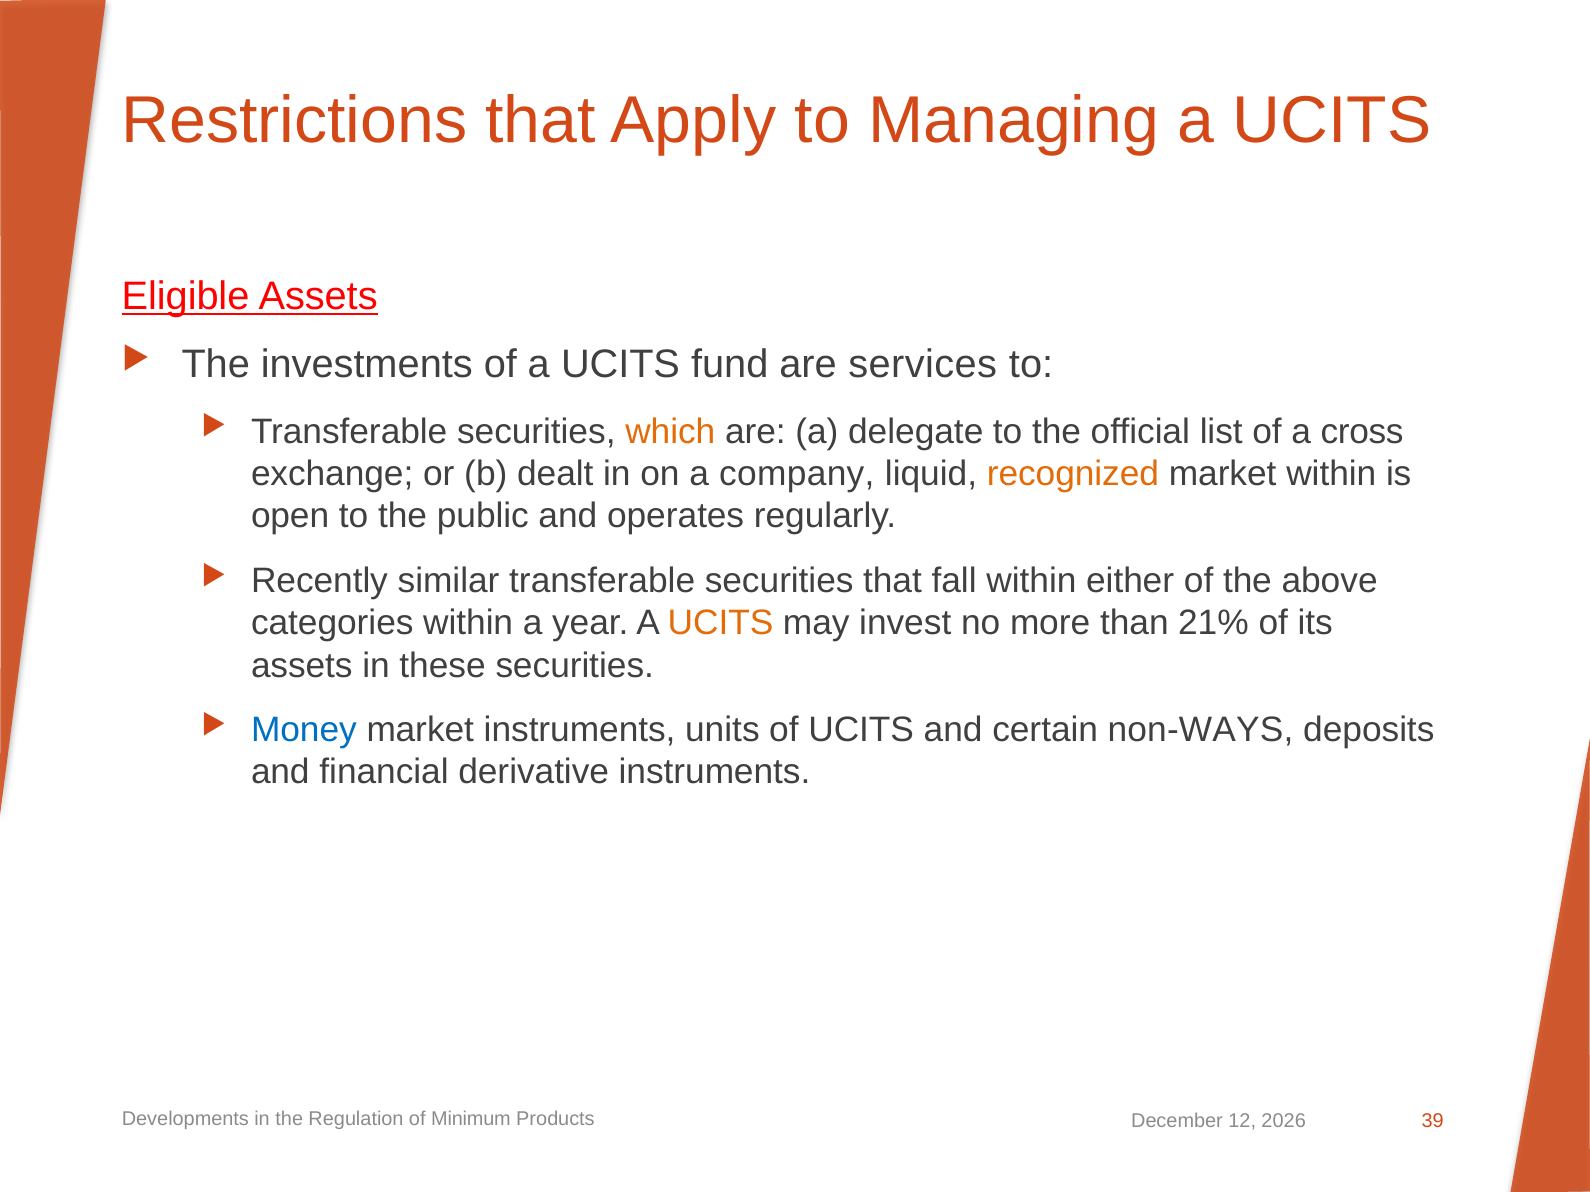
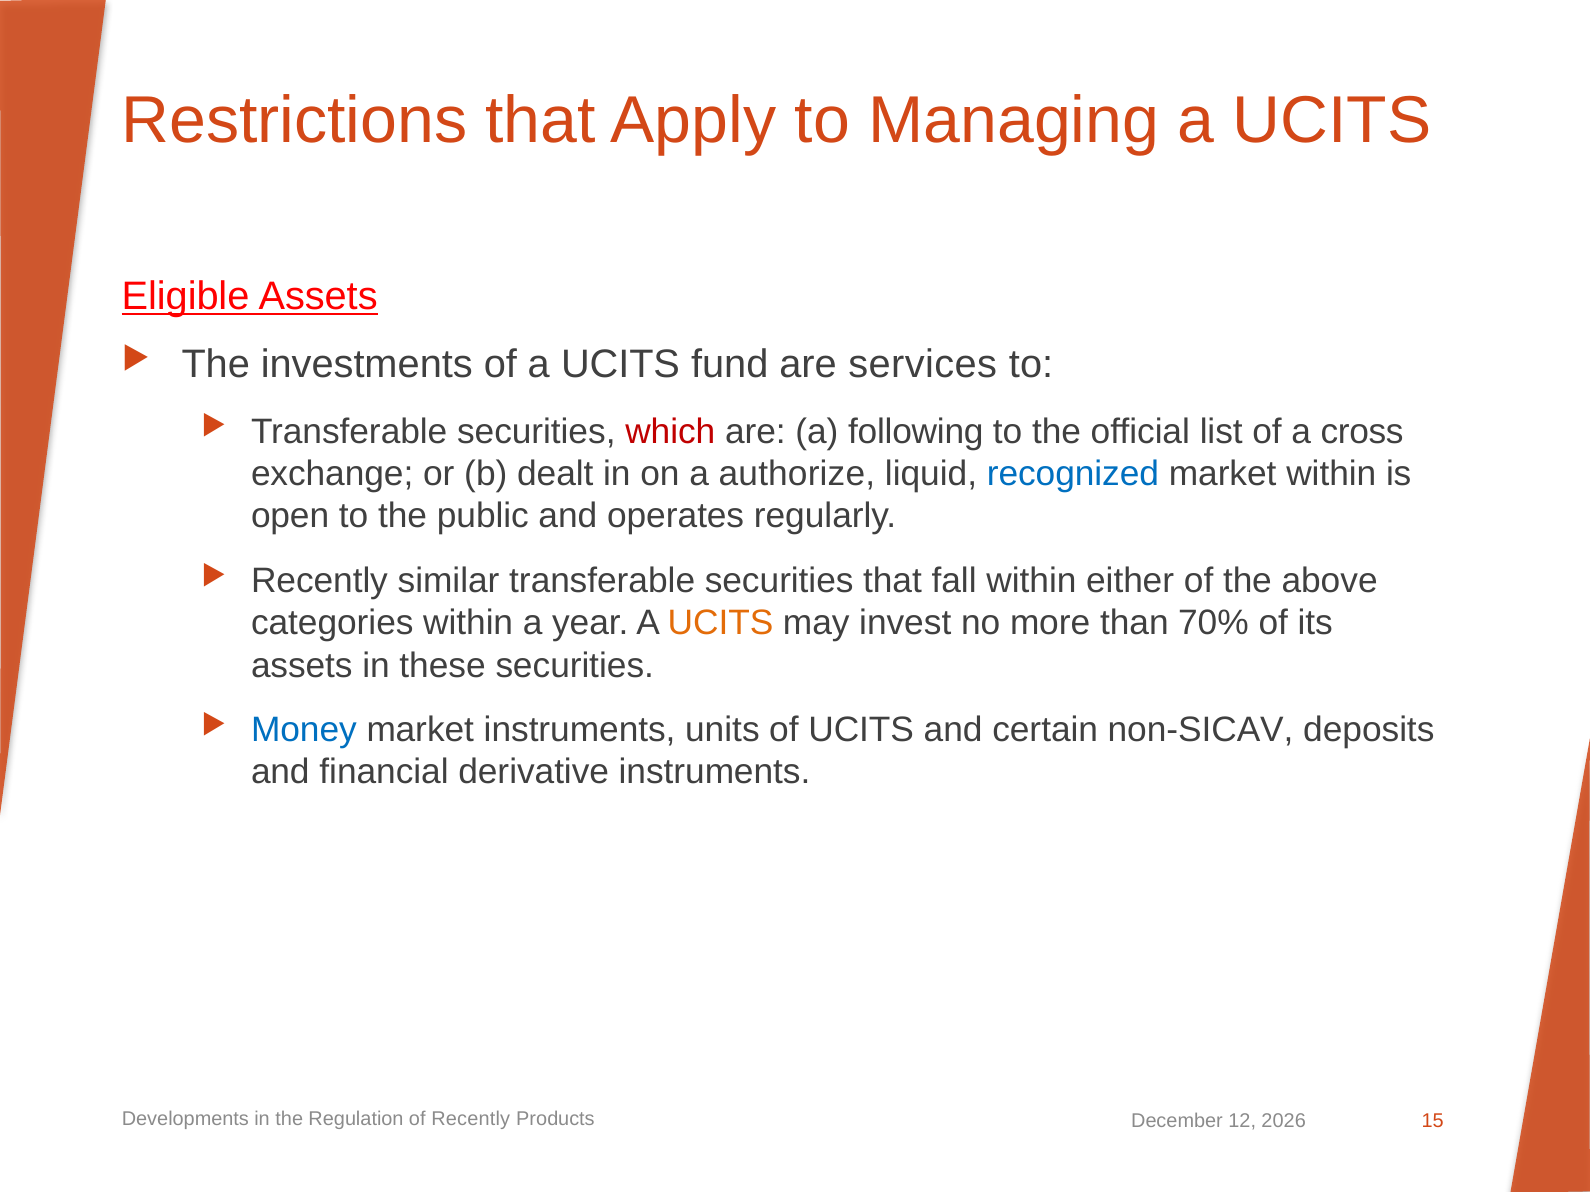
which colour: orange -> red (670, 432)
delegate: delegate -> following (916, 432)
company: company -> authorize (797, 474)
recognized colour: orange -> blue (1073, 474)
21%: 21% -> 70% (1213, 623)
non-WAYS: non-WAYS -> non-SICAV (1201, 730)
of Minimum: Minimum -> Recently (471, 1120)
39: 39 -> 15 (1433, 1121)
